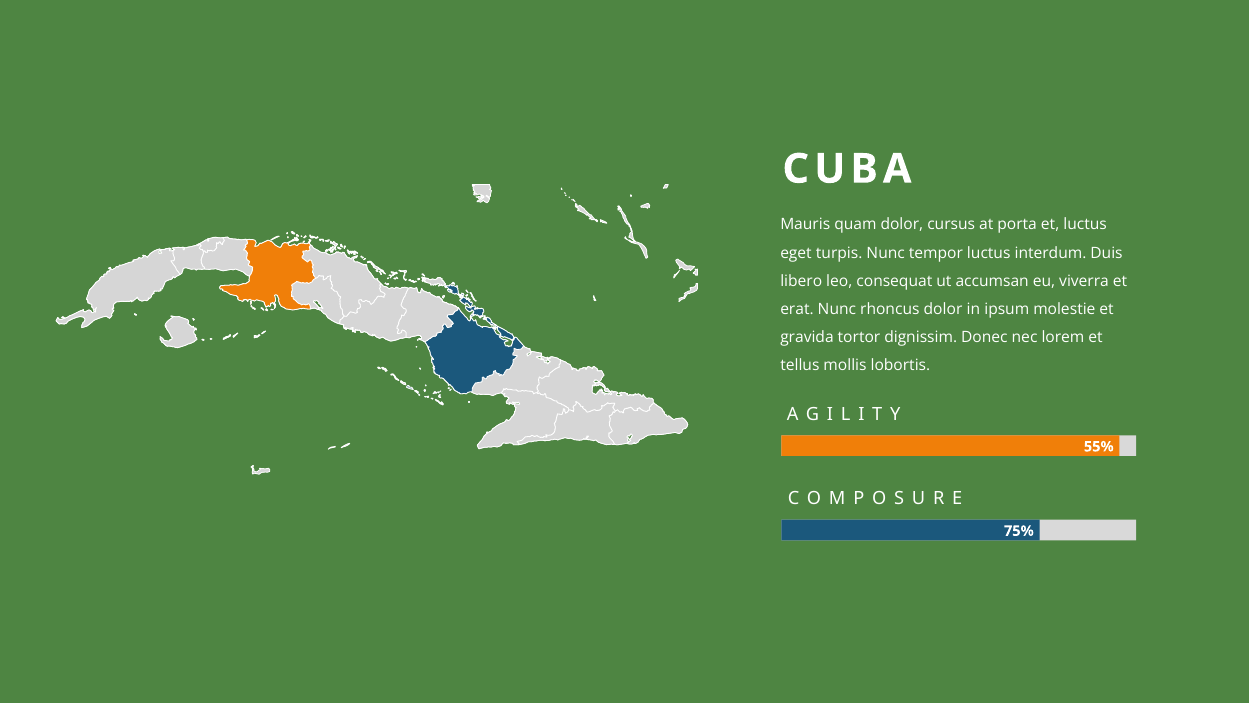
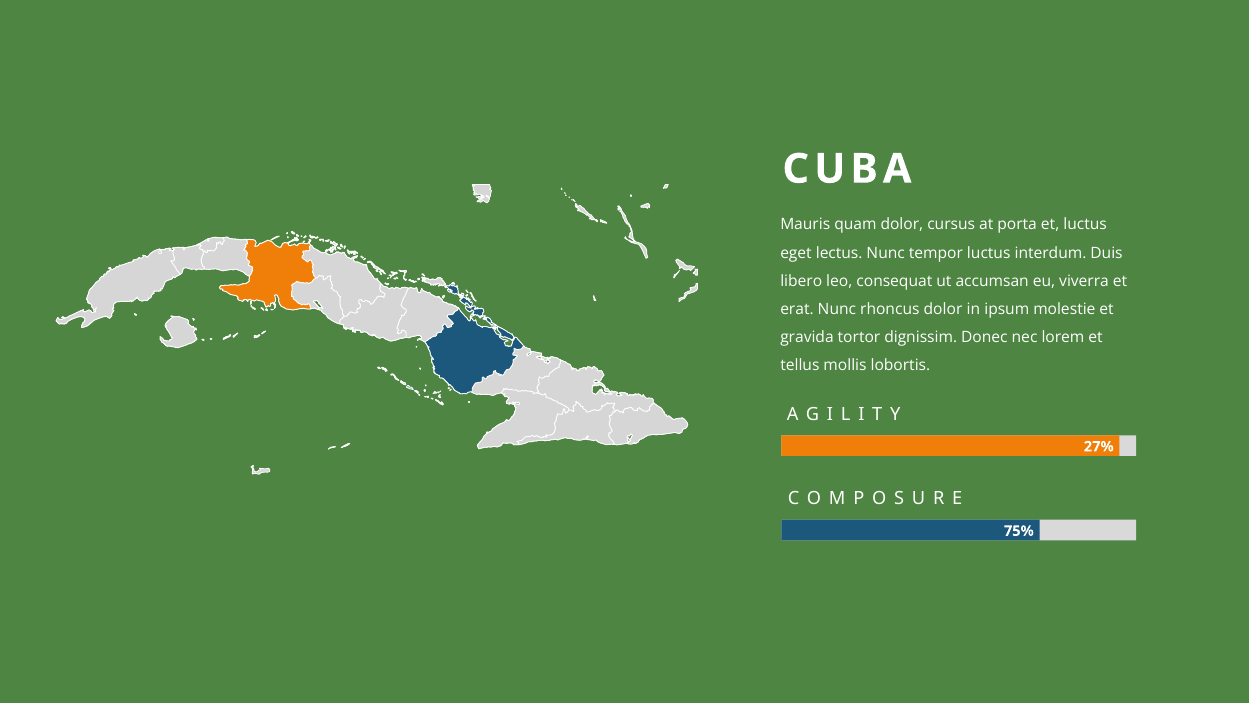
turpis: turpis -> lectus (839, 253)
55%: 55% -> 27% (1099, 446)
